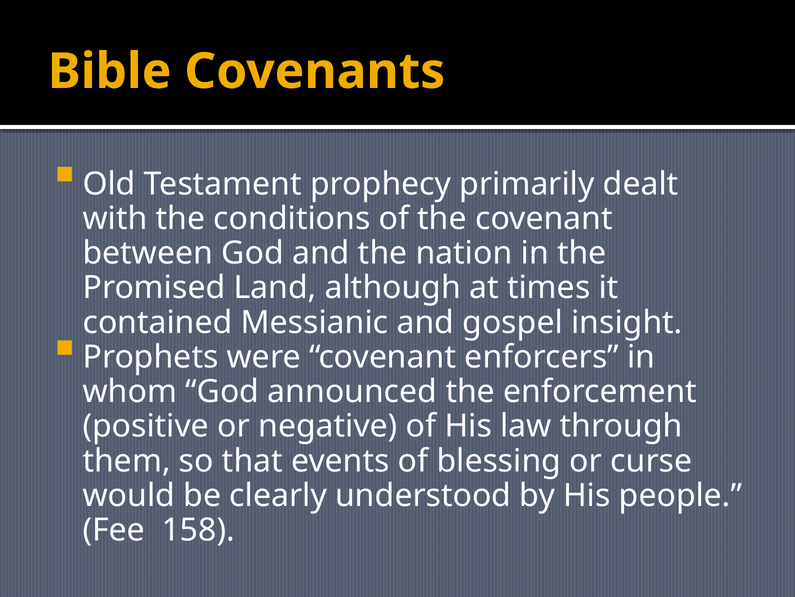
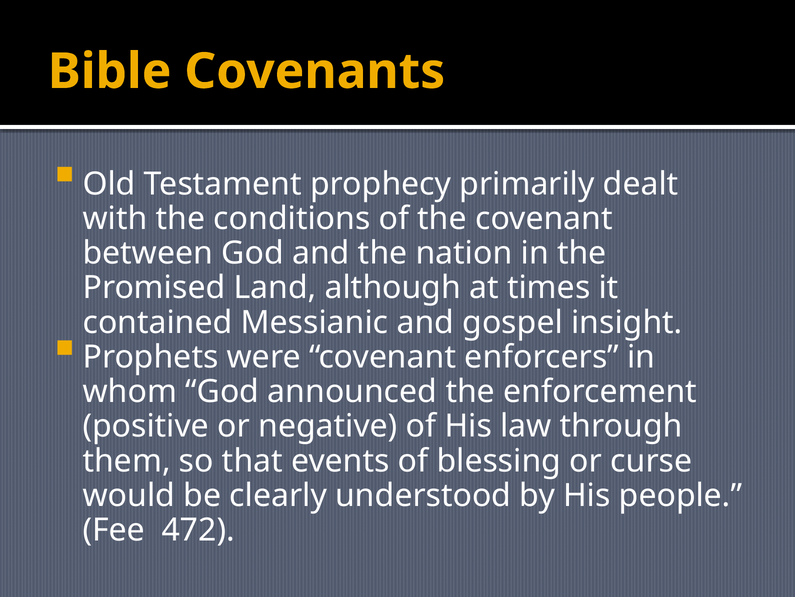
158: 158 -> 472 (198, 530)
